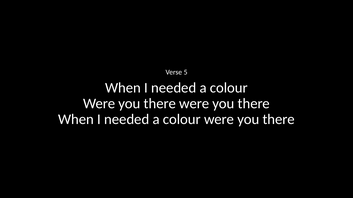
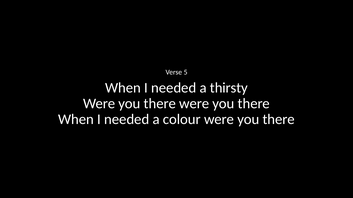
colour: colour -> thirsty (229, 88)
